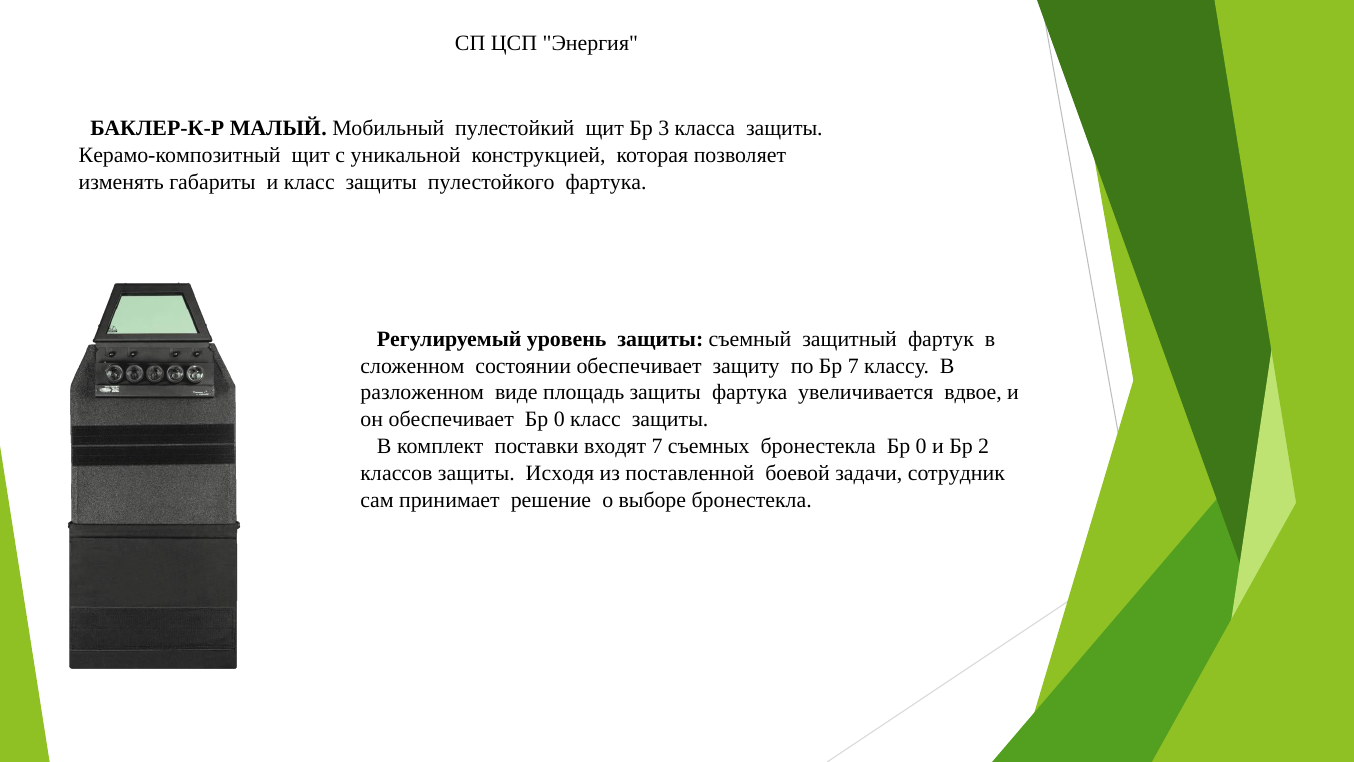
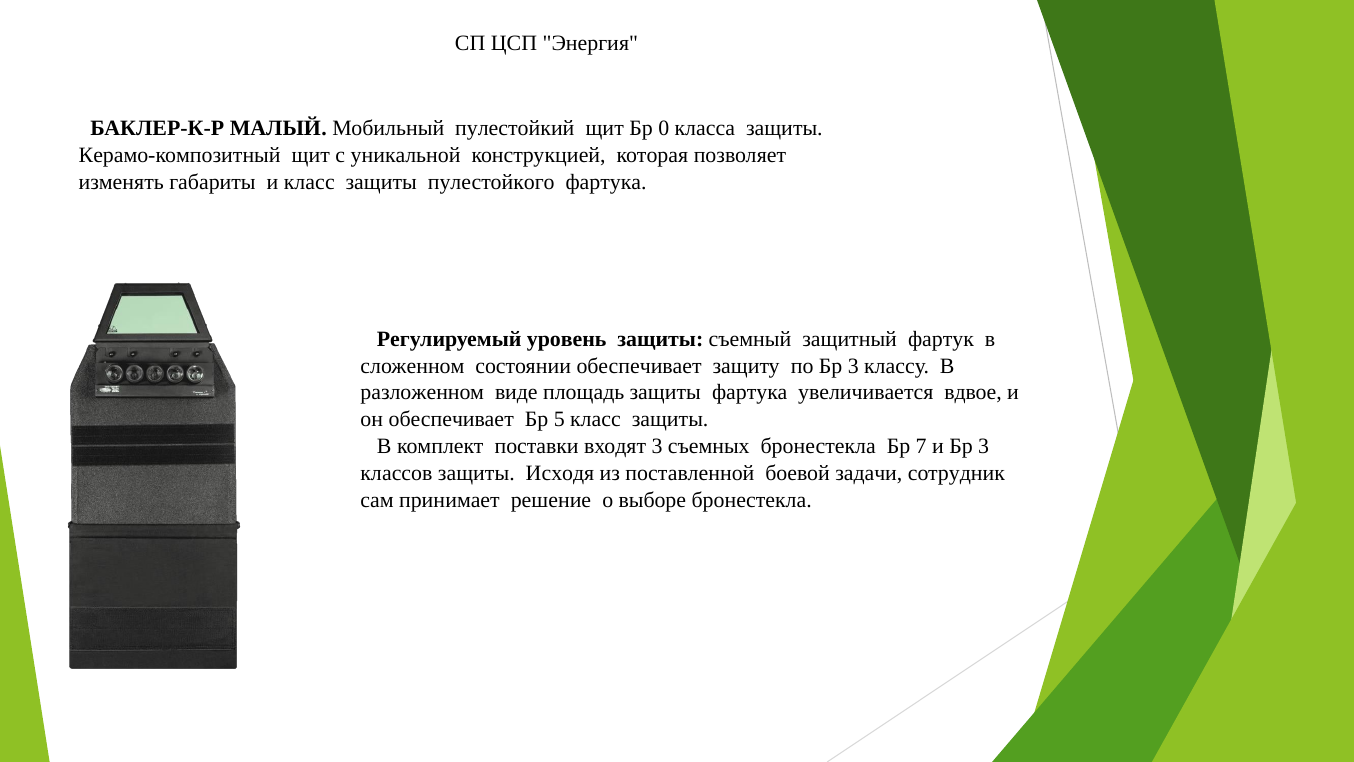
3: 3 -> 0 (664, 128)
по Бр 7: 7 -> 3 (853, 366)
обеспечивает Бр 0: 0 -> 5 (559, 419)
входят 7: 7 -> 3 (657, 446)
бронестекла Бр 0: 0 -> 7 (921, 446)
и Бр 2: 2 -> 3 (984, 446)
